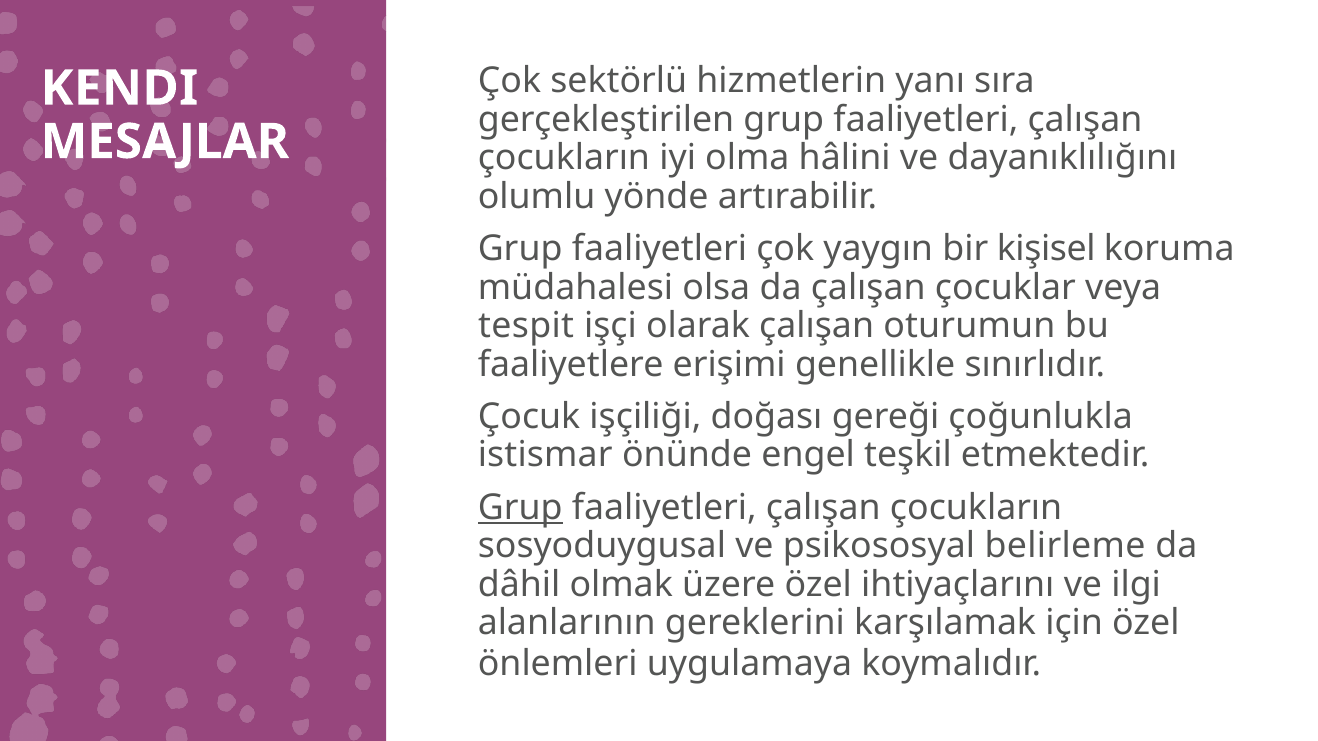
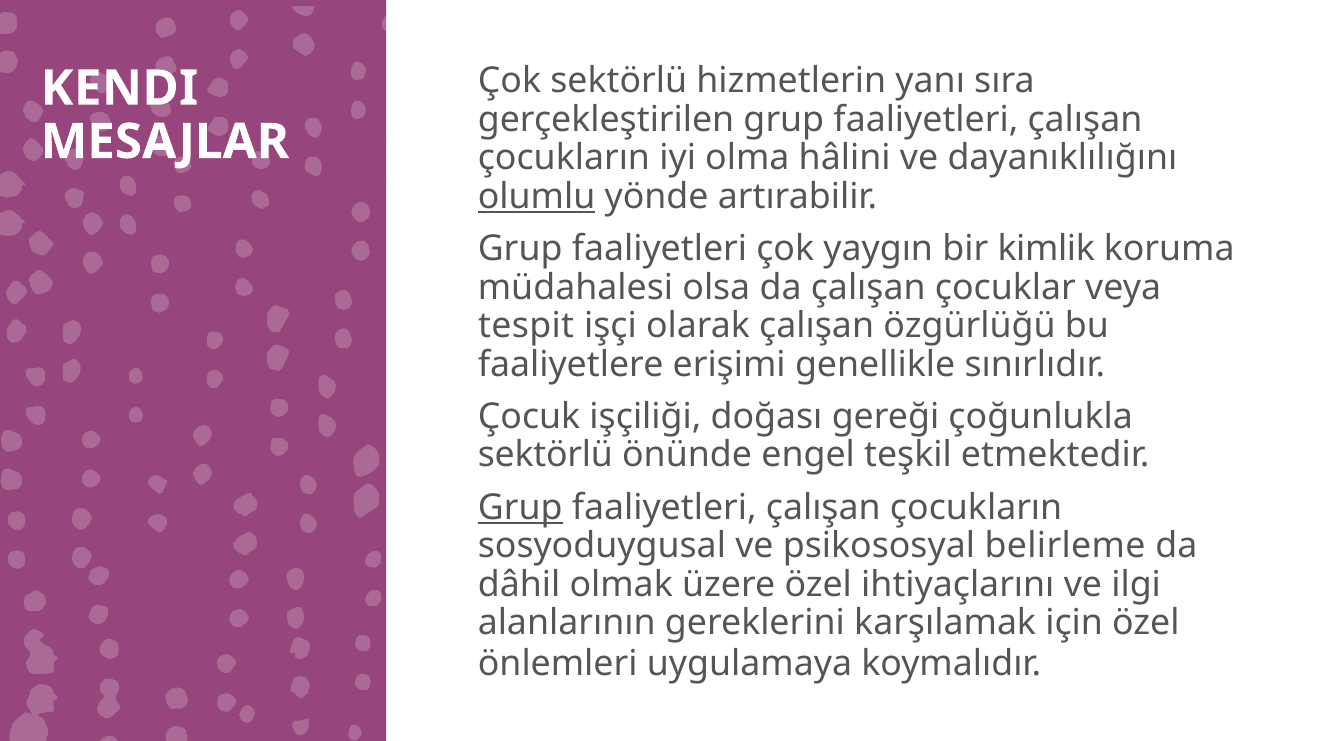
olumlu underline: none -> present (537, 197)
kişisel: kişisel -> kimlik (1046, 249)
oturumun: oturumun -> özgürlüğü (969, 326)
istismar: istismar -> sektörlü (545, 455)
